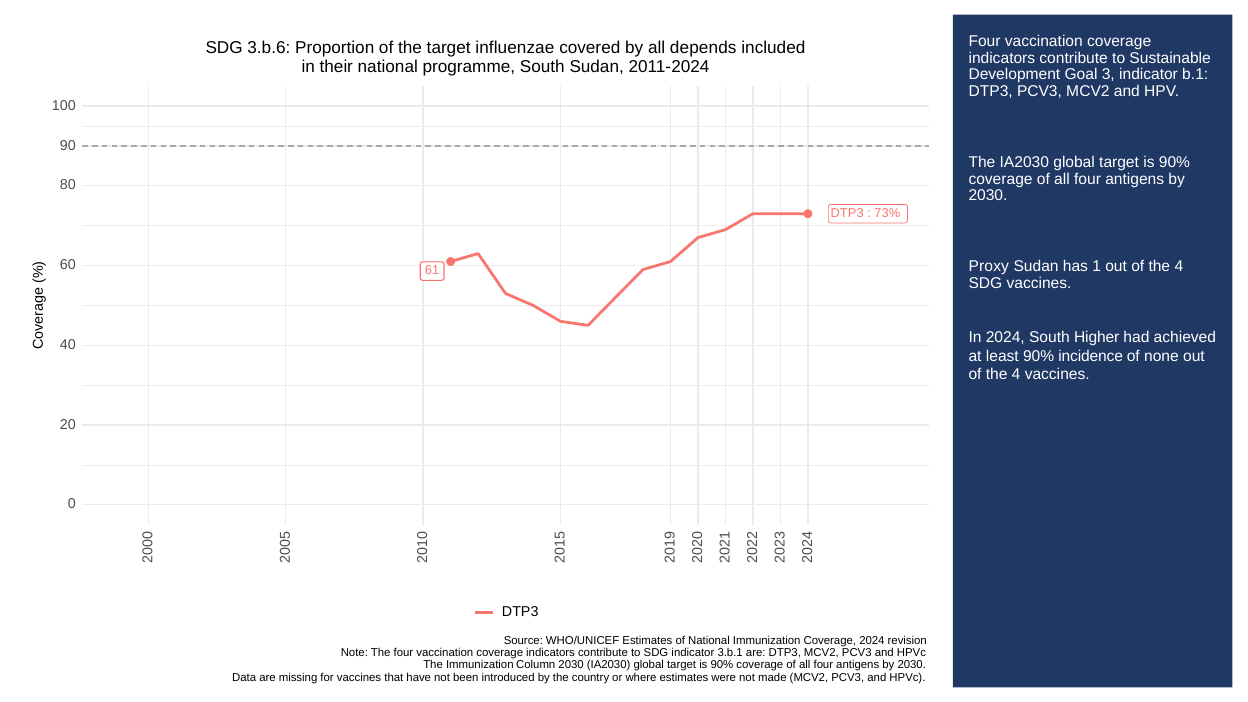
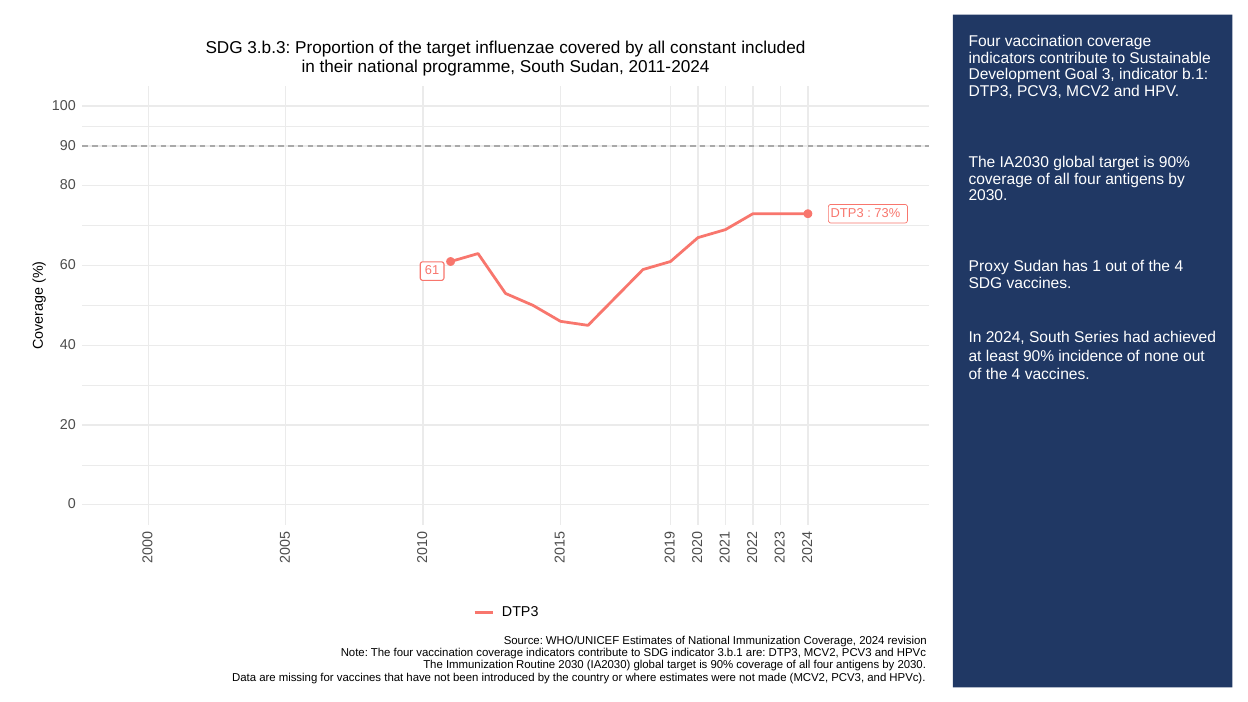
3.b.6: 3.b.6 -> 3.b.3 (269, 48)
depends: depends -> constant (703, 48)
Higher: Higher -> Series (1097, 337)
Column: Column -> Routine (536, 665)
